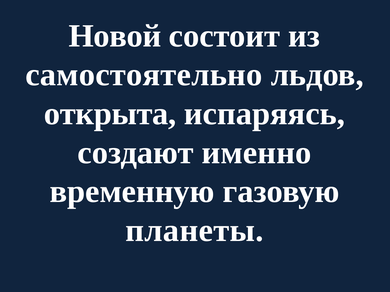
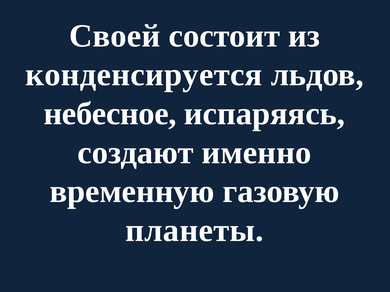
Новой: Новой -> Своей (115, 36)
самостоятельно: самостоятельно -> конденсируется (144, 75)
открыта: открыта -> небесное (110, 114)
